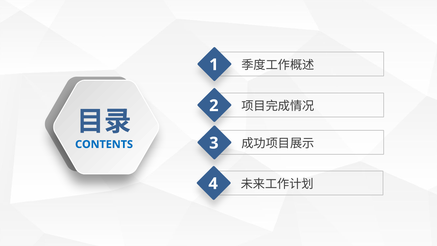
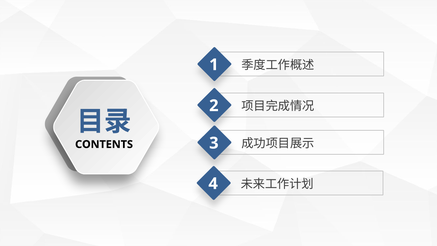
CONTENTS colour: blue -> black (104, 144)
